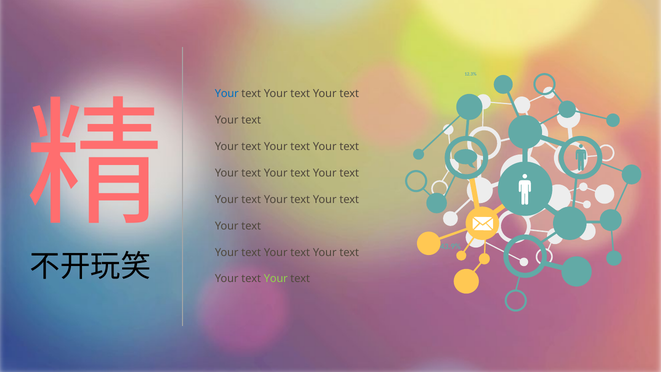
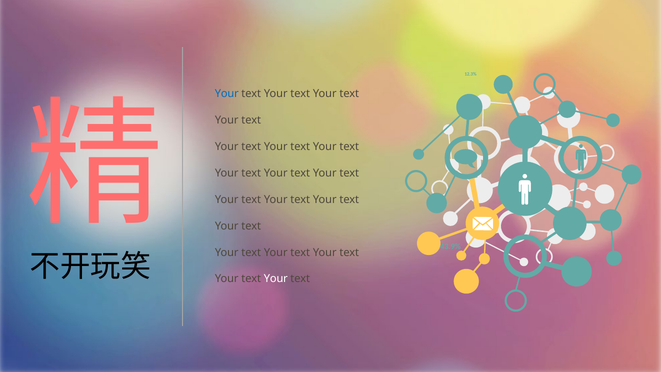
Your colour: light green -> white (276, 279)
